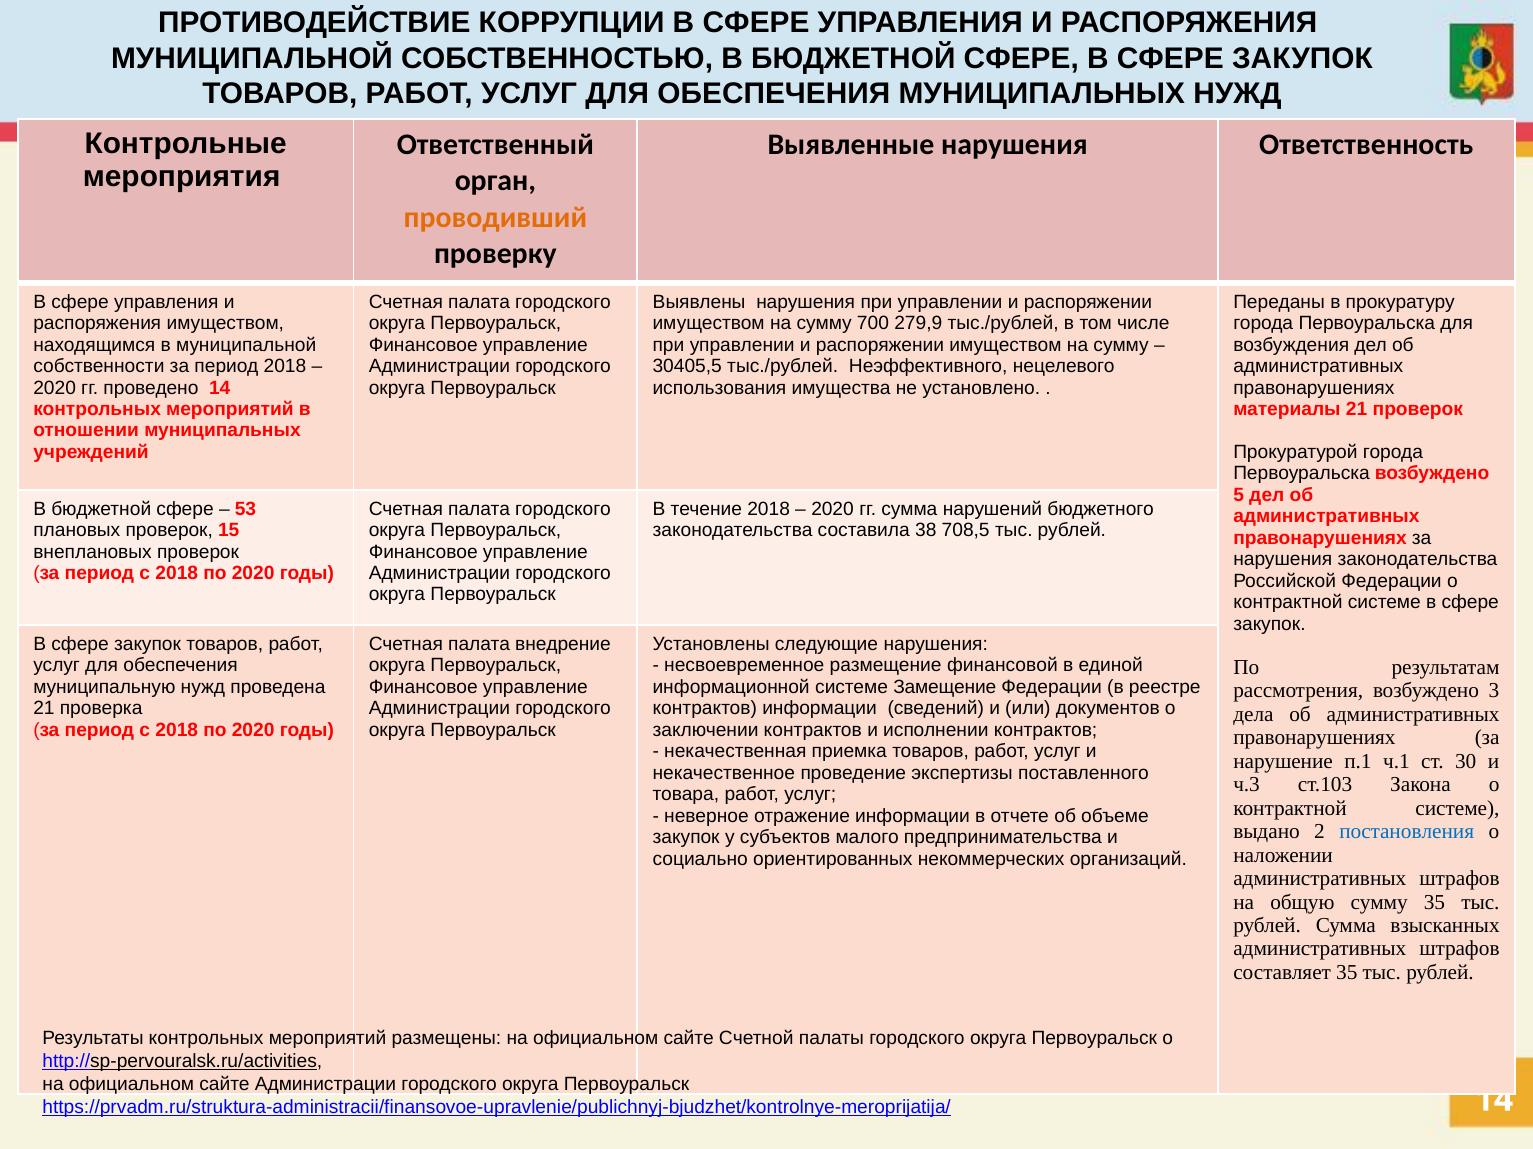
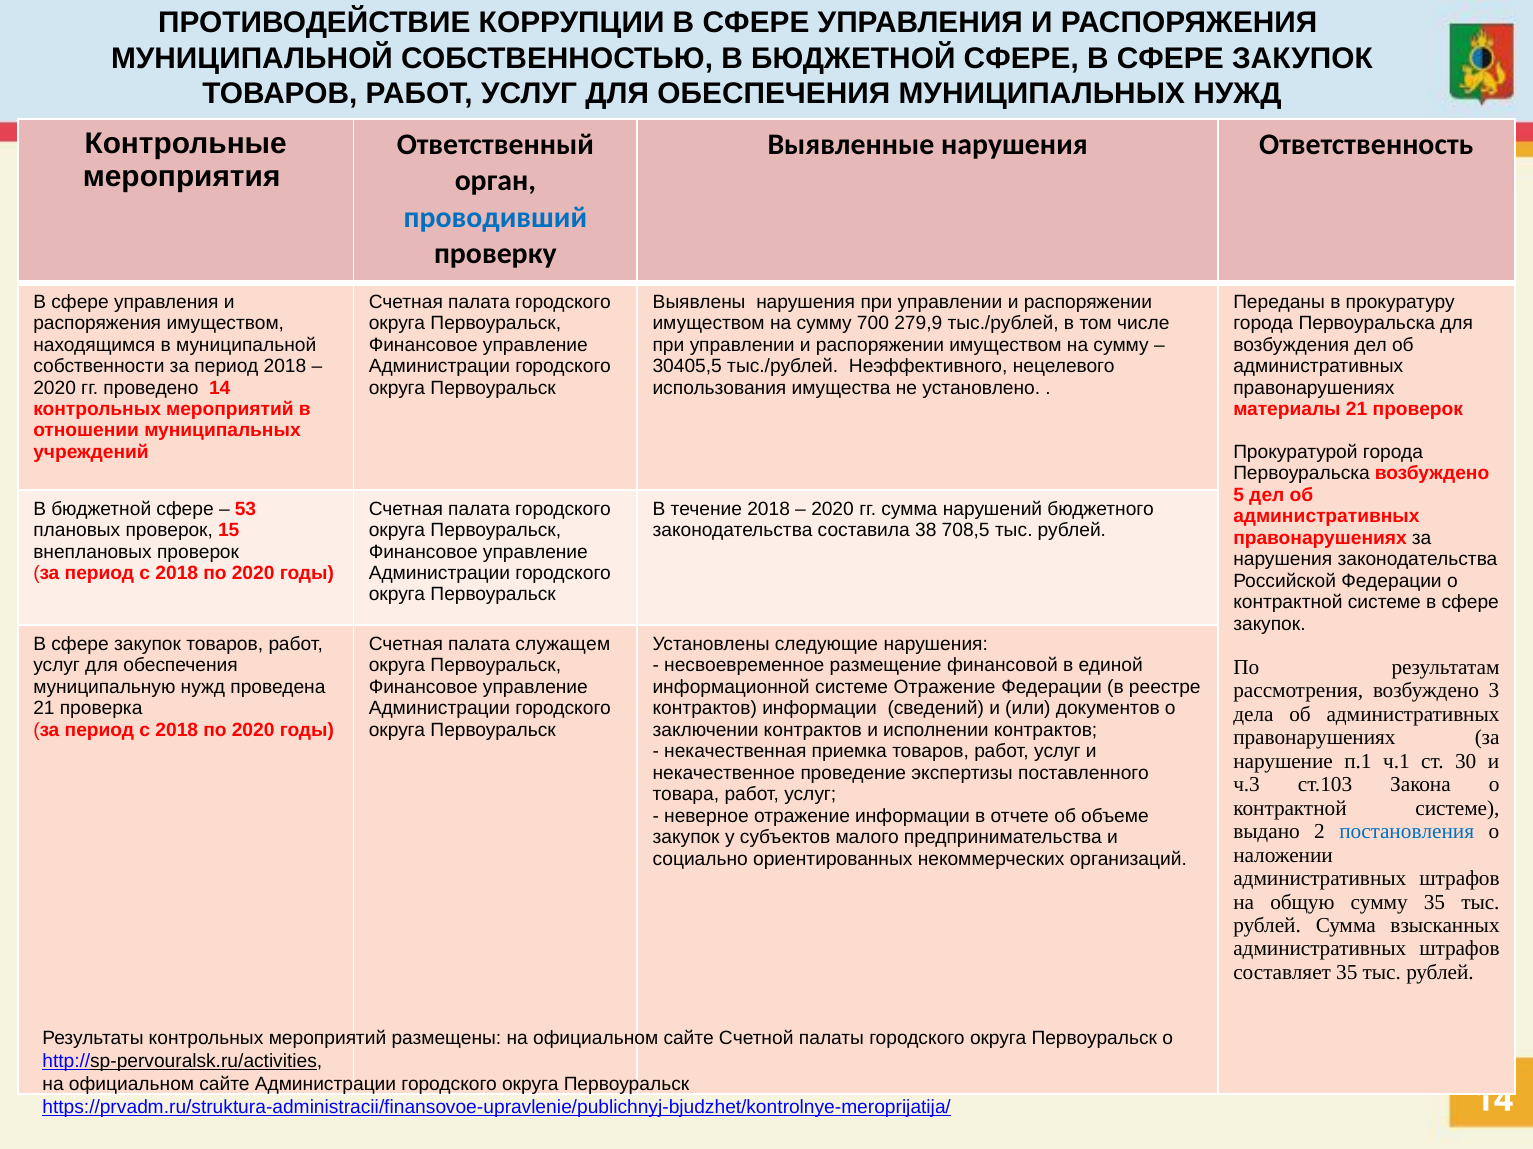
проводивший colour: orange -> blue (495, 217)
внедрение: внедрение -> служащем (563, 644)
системе Замещение: Замещение -> Отражение (945, 687)
